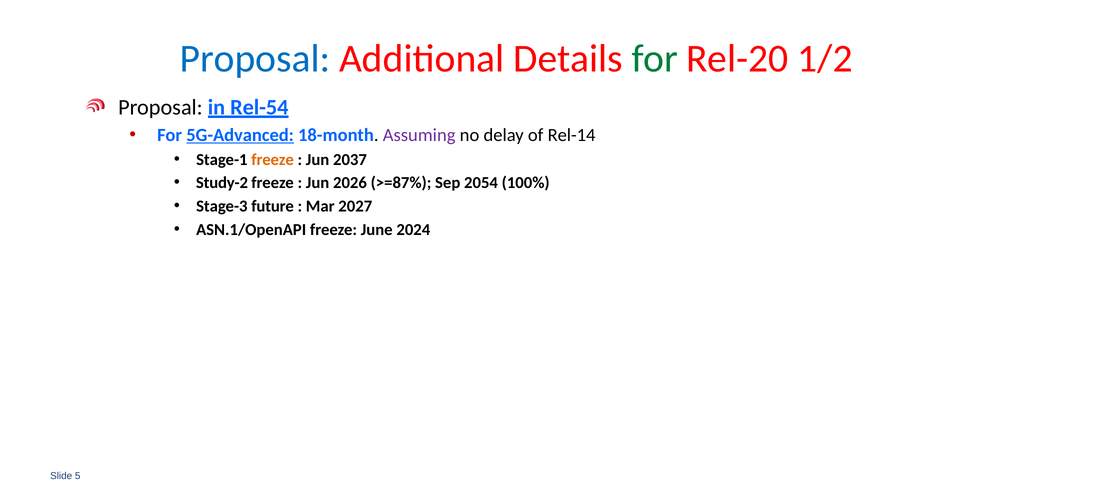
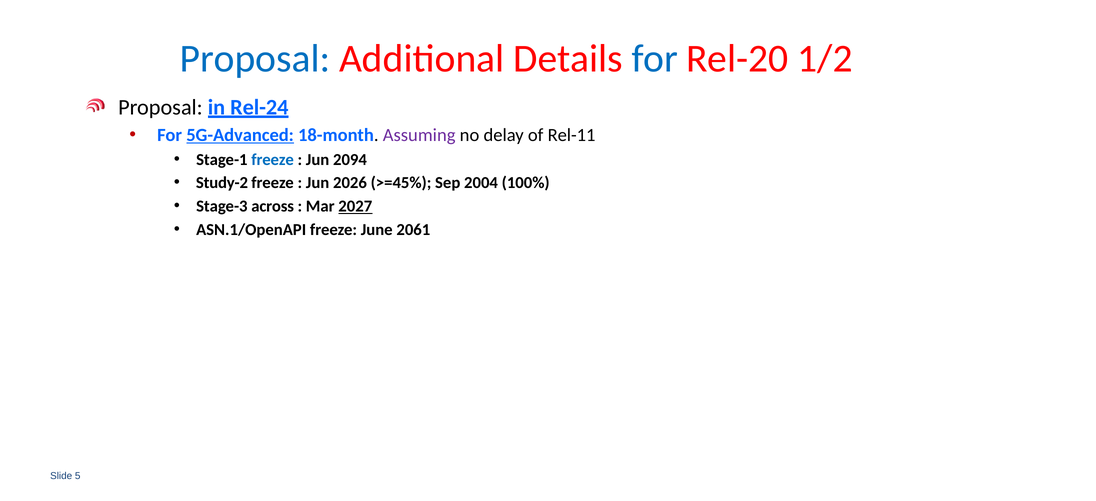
for colour: green -> blue (655, 59)
Rel-54: Rel-54 -> Rel-24 (259, 107)
Rel-14: Rel-14 -> Rel-11 (572, 135)
freeze colour: orange -> blue (273, 160)
2037: 2037 -> 2094 (350, 160)
>=87%: >=87% -> >=45% (401, 183)
2054: 2054 -> 2004 (481, 183)
future: future -> across (273, 206)
2027 underline: none -> present (355, 206)
2024: 2024 -> 2061 (413, 230)
